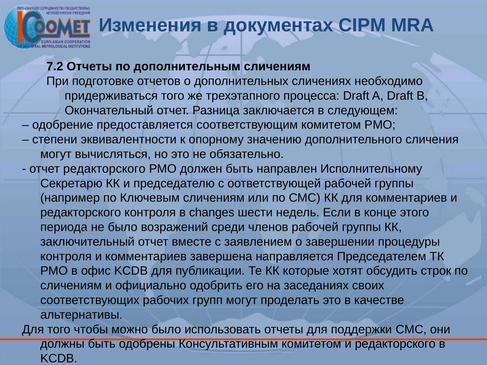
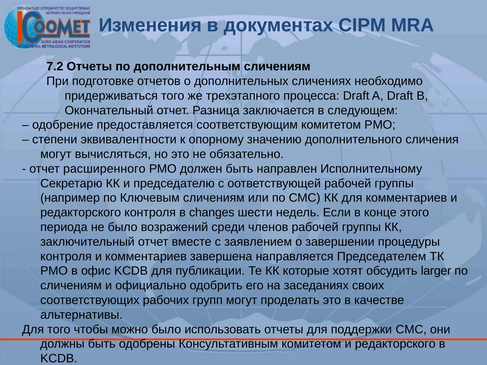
отчет редакторского: редакторского -> расширенного (104, 169)
строк: строк -> larger (436, 271)
